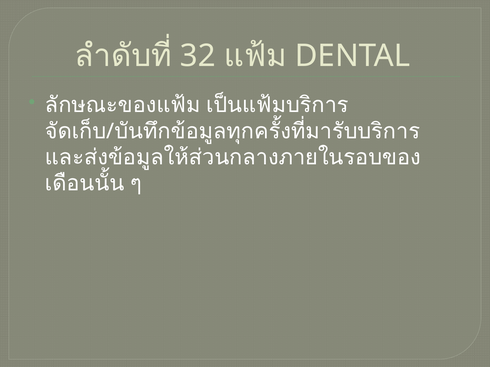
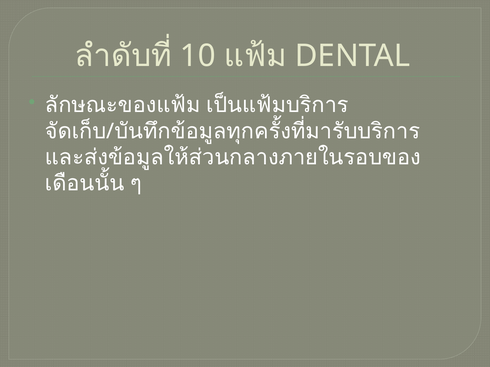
32: 32 -> 10 (198, 56)
